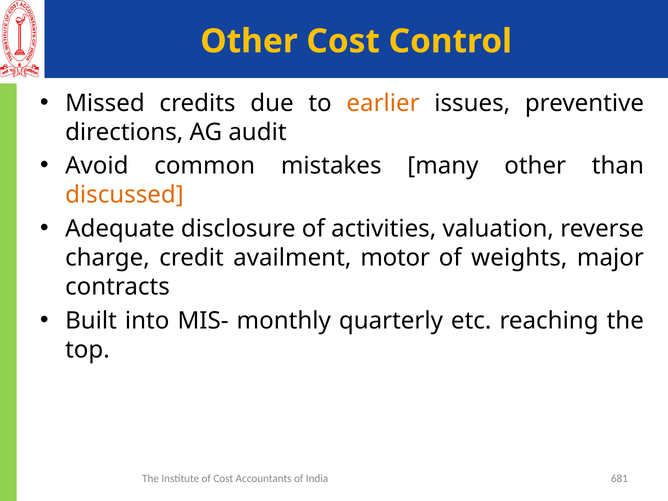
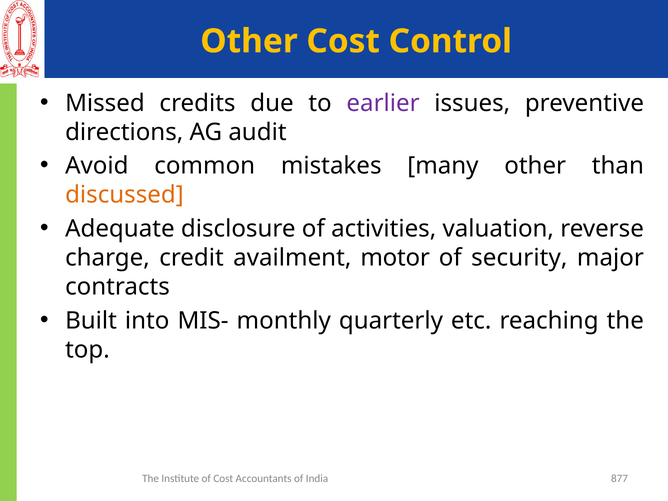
earlier colour: orange -> purple (383, 103)
weights: weights -> security (519, 258)
681: 681 -> 877 (619, 478)
